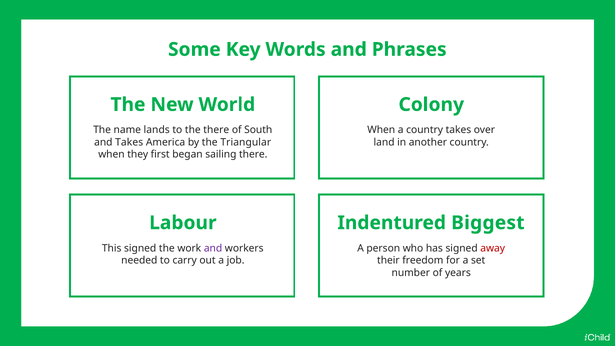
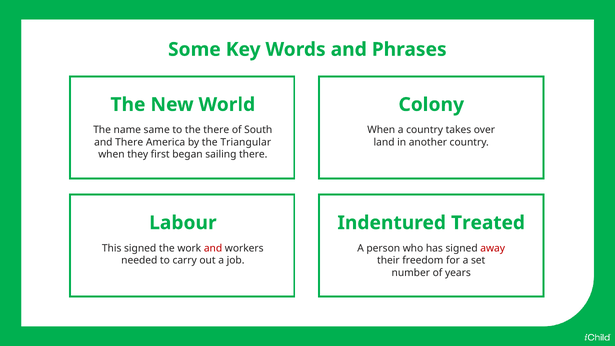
lands: lands -> same (157, 130)
and Takes: Takes -> There (129, 142)
Biggest: Biggest -> Treated (488, 223)
and colour: purple -> red (213, 248)
